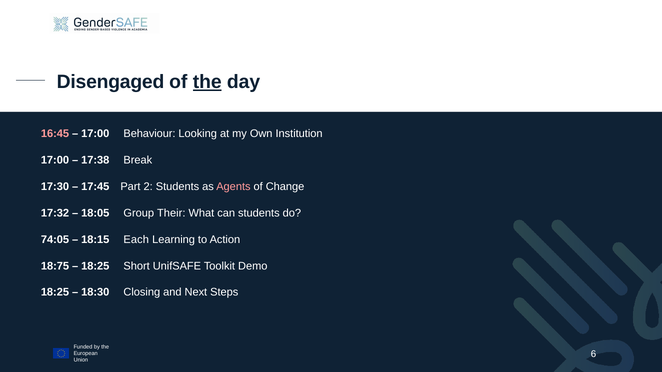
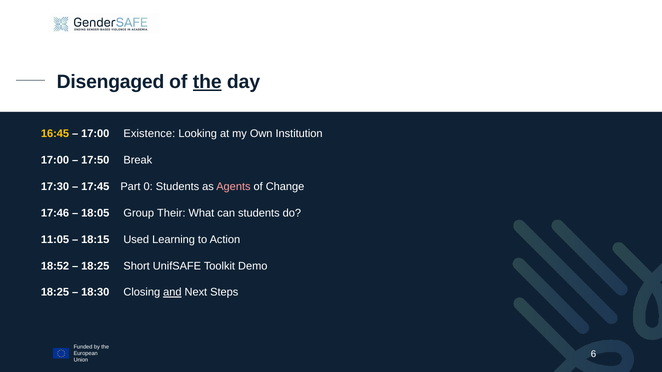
16:45 colour: pink -> yellow (55, 134)
Behaviour: Behaviour -> Existence (149, 134)
17:38: 17:38 -> 17:50 (95, 160)
2: 2 -> 0 (148, 187)
17:32: 17:32 -> 17:46 (55, 213)
74:05: 74:05 -> 11:05 (55, 240)
Each: Each -> Used (136, 240)
18:75: 18:75 -> 18:52 (55, 266)
and underline: none -> present (172, 293)
